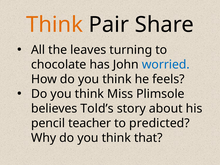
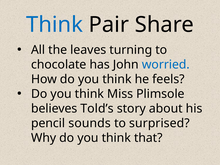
Think colour: orange -> blue (55, 25)
teacher: teacher -> sounds (90, 123)
predicted: predicted -> surprised (159, 123)
